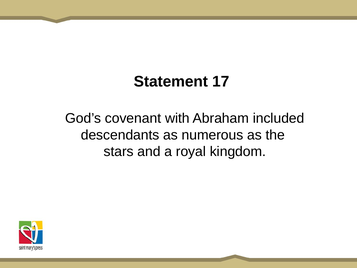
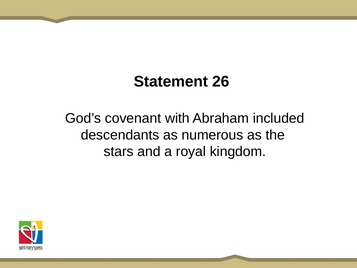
17: 17 -> 26 (221, 81)
